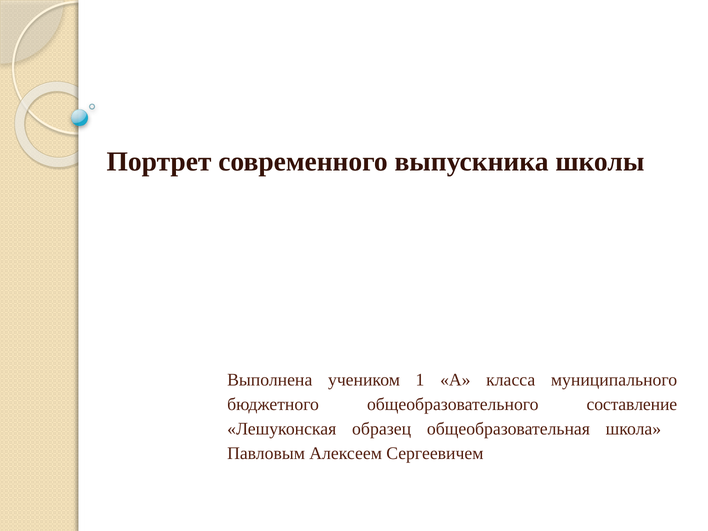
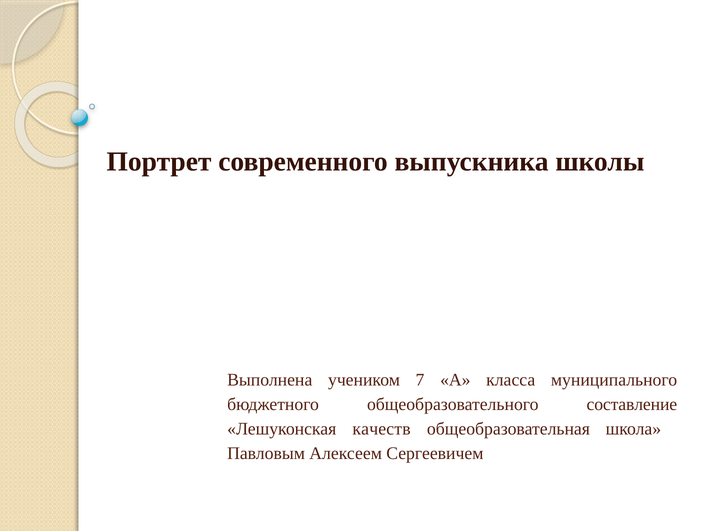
1: 1 -> 7 (420, 380)
образец: образец -> качеств (382, 429)
